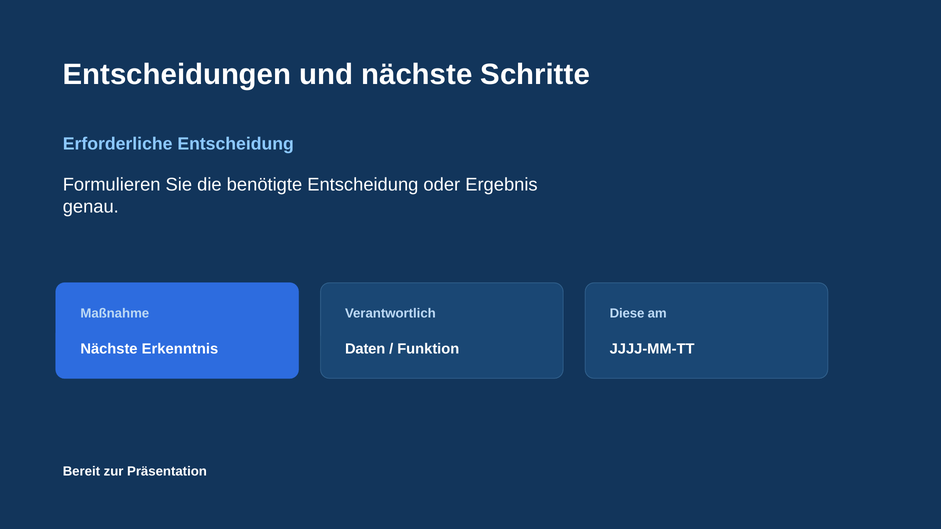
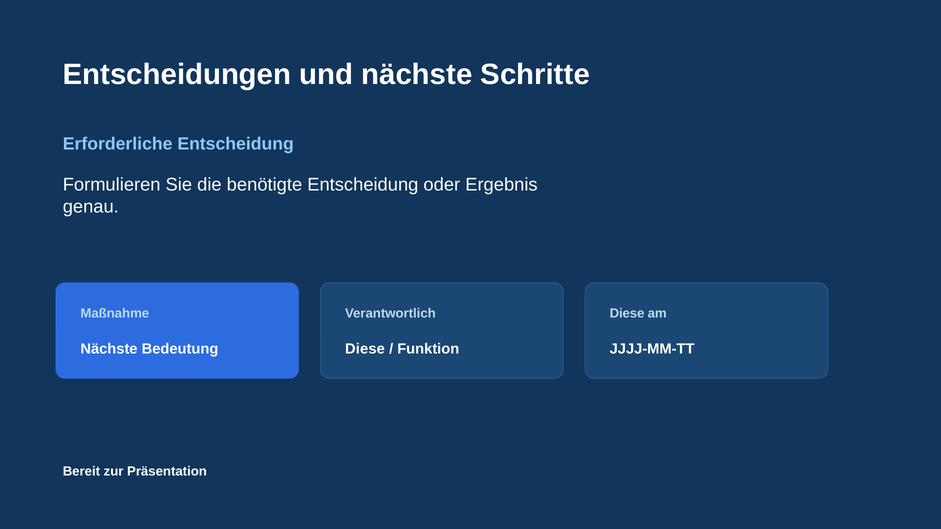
Erkenntnis: Erkenntnis -> Bedeutung (180, 349)
Daten: Daten -> Diese (365, 349)
